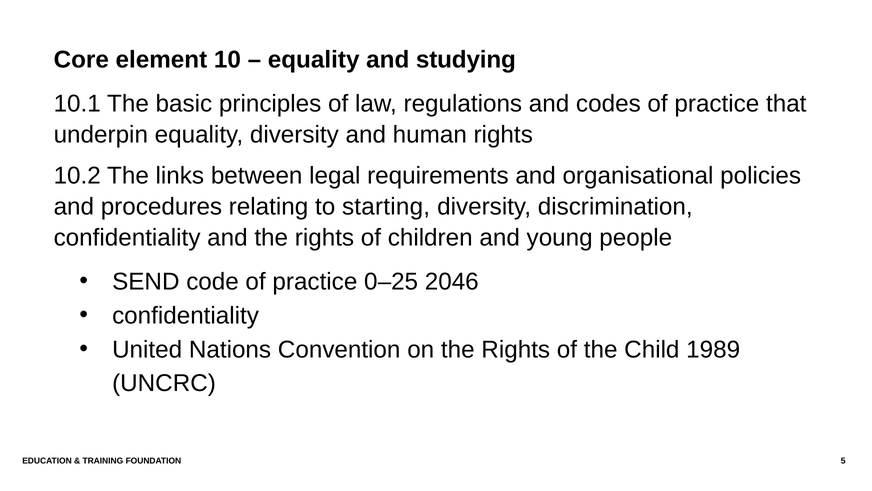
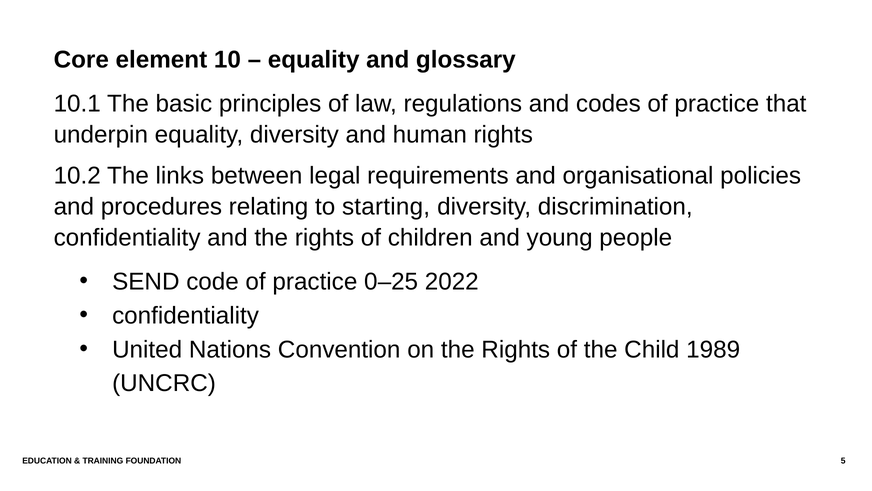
studying: studying -> glossary (466, 59)
2046: 2046 -> 2022 (452, 281)
